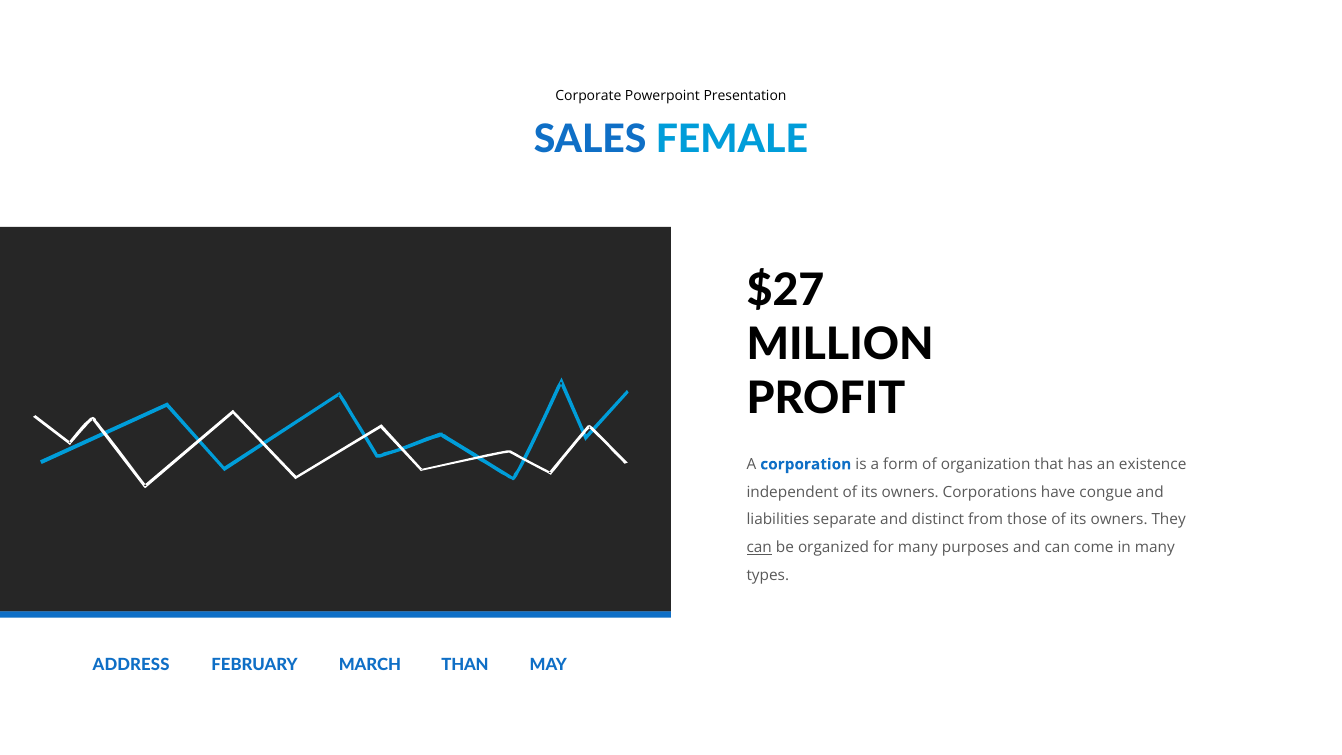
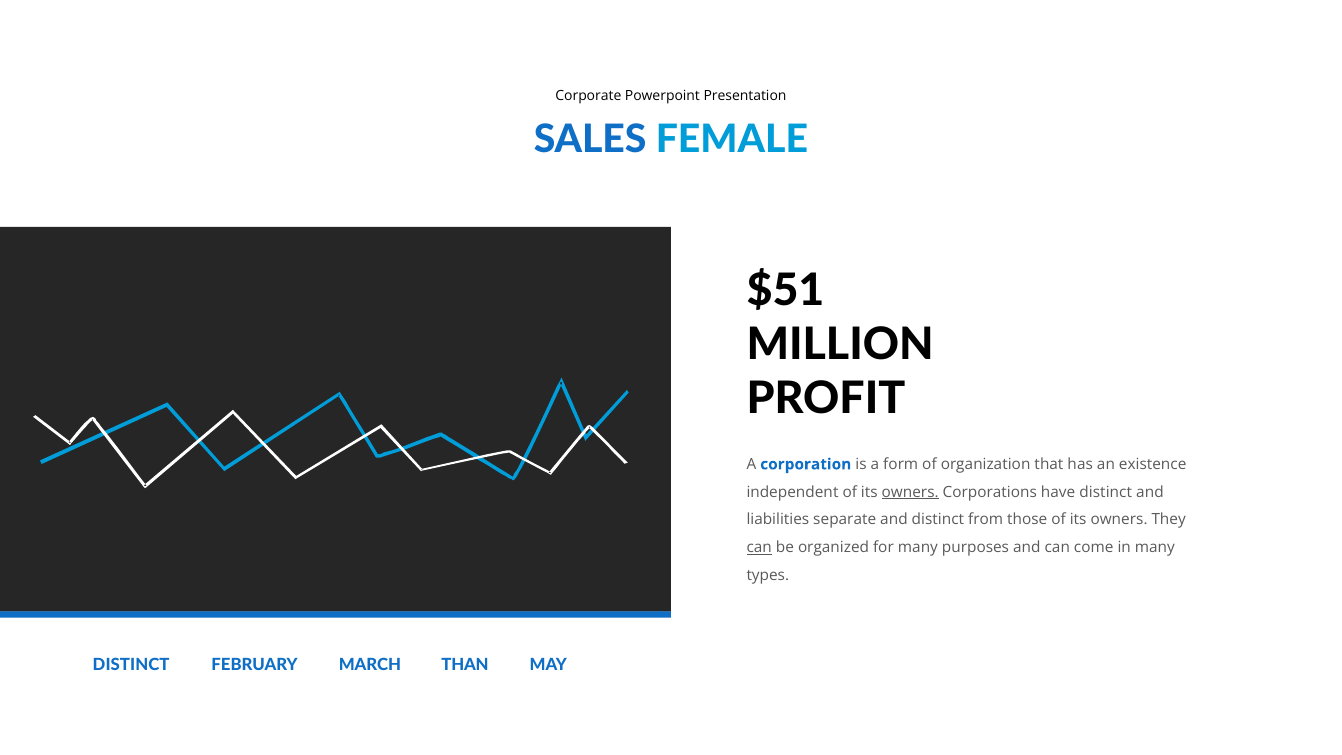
$27: $27 -> $51 (785, 291)
owners underline: none -> present (910, 492)
have congue: congue -> distinct (1106, 492)
ADDRESS: ADDRESS -> DISTINCT (131, 665)
